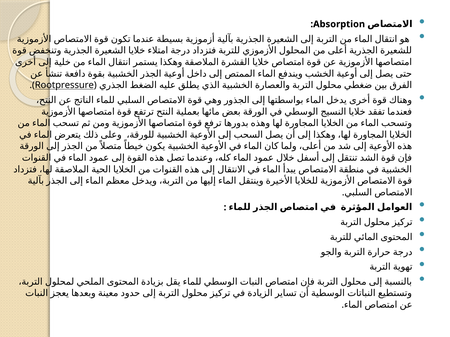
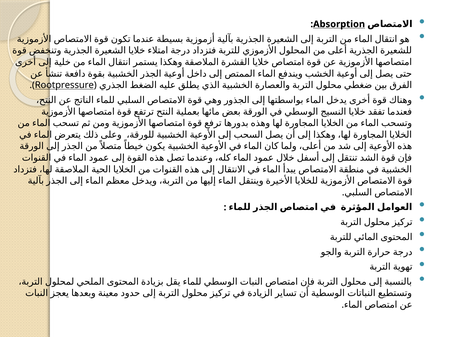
Absorption underline: none -> present (339, 24)
